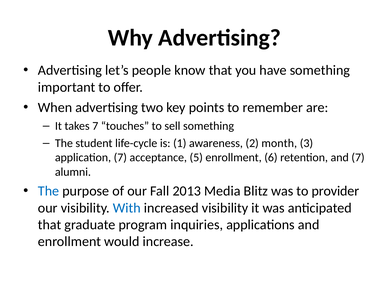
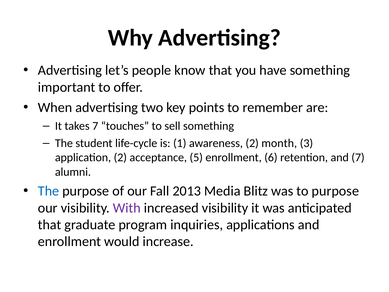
application 7: 7 -> 2 (120, 157)
to provider: provider -> purpose (335, 191)
With colour: blue -> purple (127, 208)
